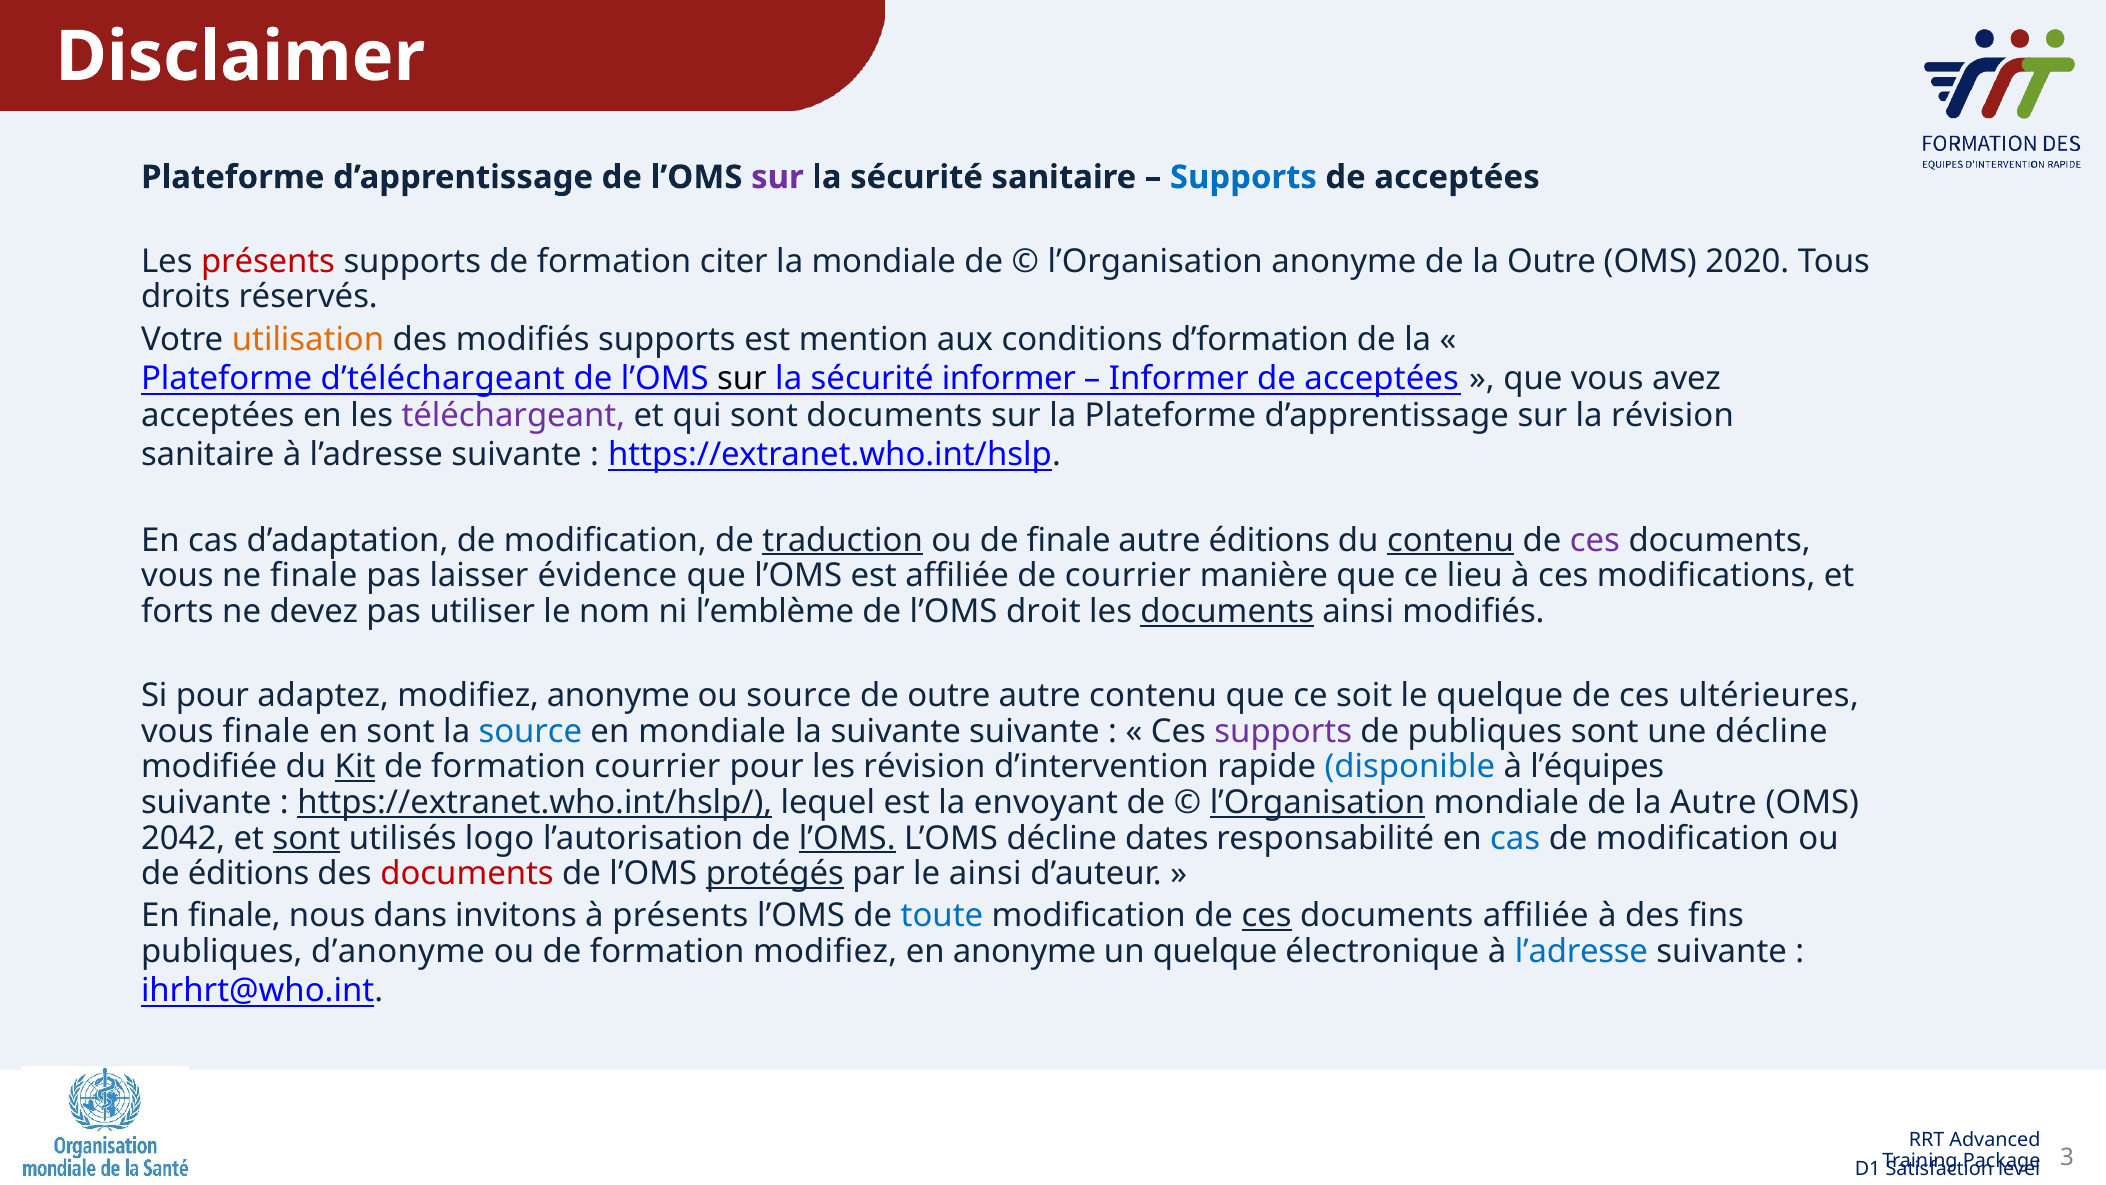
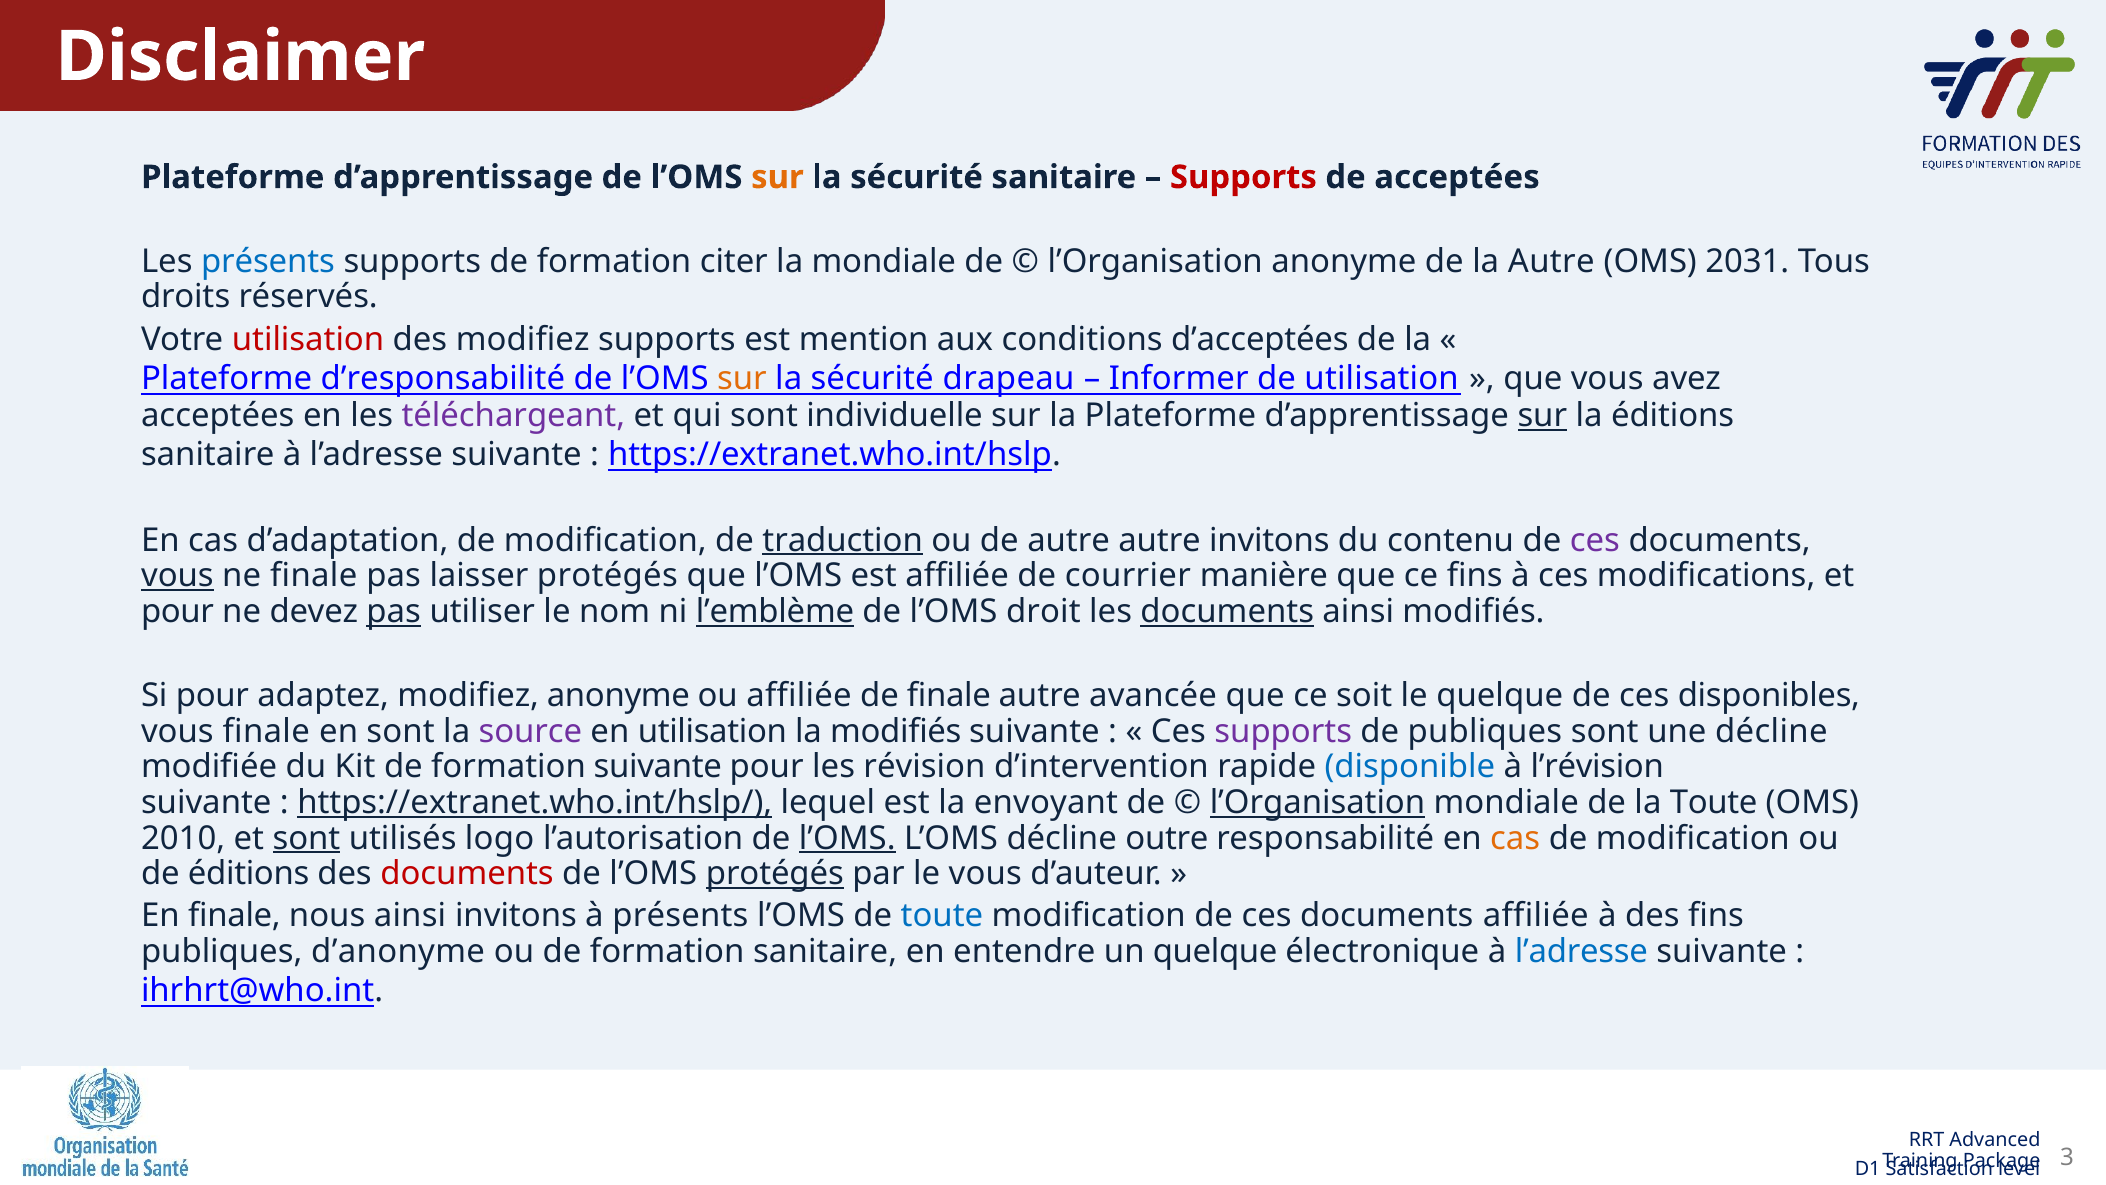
sur colour: purple -> orange (777, 177)
Supports colour: blue -> red (1243, 177)
présents colour: red -> blue (268, 261)
la Outre: Outre -> Autre (1551, 261)
2020: 2020 -> 2031 (1747, 261)
utilisation colour: orange -> red (308, 339)
des modifiés: modifiés -> modifiez (523, 339)
d’formation: d’formation -> d’acceptées (1260, 339)
d’téléchargeant: d’téléchargeant -> d’responsabilité (443, 379)
sur colour: black -> orange (742, 379)
sécurité informer: informer -> drapeau (1009, 379)
acceptées: acceptées -> utilisation (1382, 379)
sont documents: documents -> individuelle (895, 415)
sur underline: none -> present (1542, 415)
la révision: révision -> éditions (1673, 415)
de finale: finale -> autre (1069, 540)
autre éditions: éditions -> invitons (1269, 540)
contenu underline: present -> none (1451, 540)
vous underline: none -> present (177, 576)
laisser évidence: évidence -> protégés (607, 576)
ce lieu: lieu -> fins (1475, 576)
forts: forts -> pour (178, 611)
pas underline: none -> present (394, 611)
l’emblème underline: none -> present (775, 611)
ou source: source -> affiliée (799, 696)
de outre: outre -> finale (949, 696)
autre contenu: contenu -> avancée (1153, 696)
ultérieures: ultérieures -> disponibles (1769, 696)
source colour: blue -> purple (530, 731)
en mondiale: mondiale -> utilisation (712, 731)
la suivante: suivante -> modifiés (896, 731)
Kit underline: present -> none (355, 767)
formation courrier: courrier -> suivante (658, 767)
l’équipes: l’équipes -> l’révision (1597, 767)
la Autre: Autre -> Toute (1714, 802)
2042: 2042 -> 2010 (183, 838)
dates: dates -> outre (1167, 838)
cas colour: blue -> orange (1515, 838)
le ainsi: ainsi -> vous (985, 873)
nous dans: dans -> ainsi (410, 916)
ces underline: present -> none (1267, 916)
formation modifiez: modifiez -> sanitaire (825, 951)
en anonyme: anonyme -> entendre (1024, 951)
